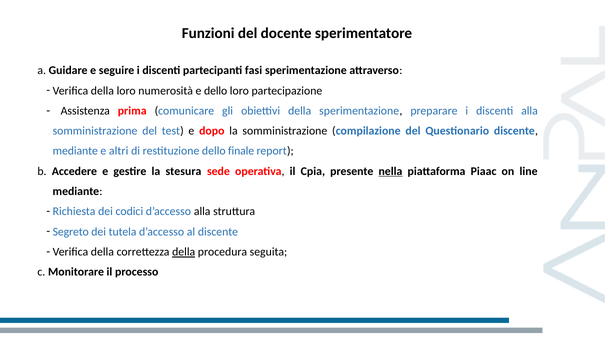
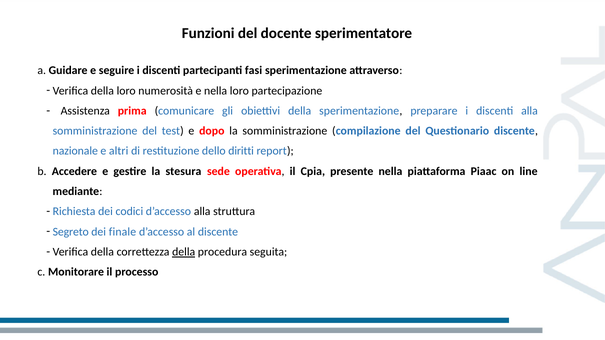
e dello: dello -> nella (216, 91)
mediante: mediante -> nazionale (75, 151)
finale: finale -> diritti (241, 151)
nella underline: present -> none (390, 171)
tutela: tutela -> finale (122, 232)
